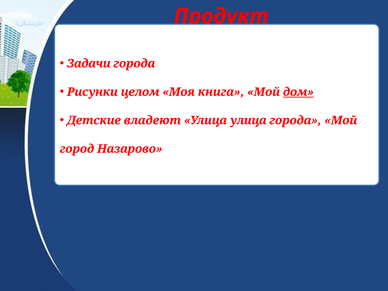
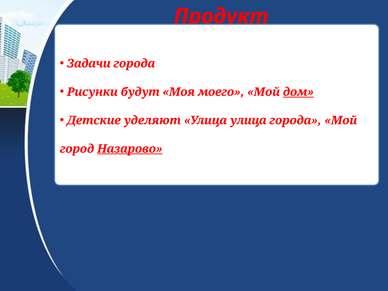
целом: целом -> будут (140, 92)
книга: книга -> моего (221, 92)
владеют: владеют -> уделяют (152, 120)
Назарово underline: none -> present (130, 149)
